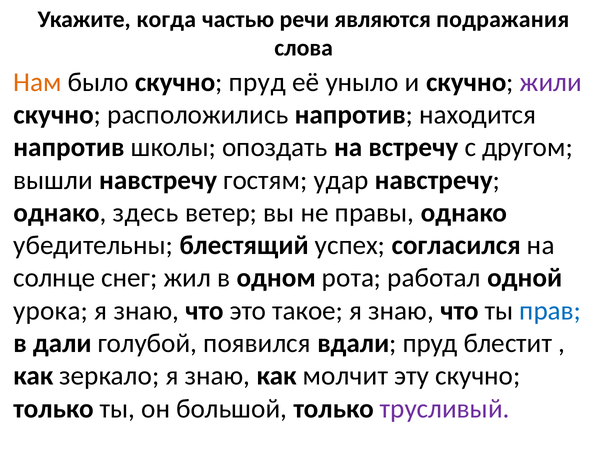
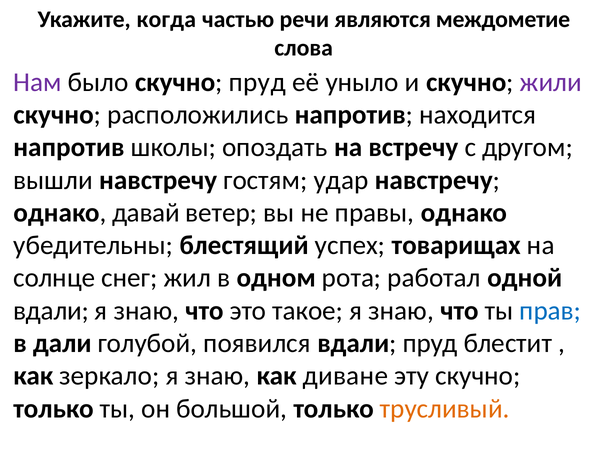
подражания: подражания -> междометие (503, 19)
Нам colour: orange -> purple (38, 82)
здесь: здесь -> давай (146, 213)
согласился: согласился -> товарищах (456, 245)
урока: урока -> вдали (51, 311)
молчит: молчит -> диване (345, 376)
трусливый colour: purple -> orange (445, 409)
